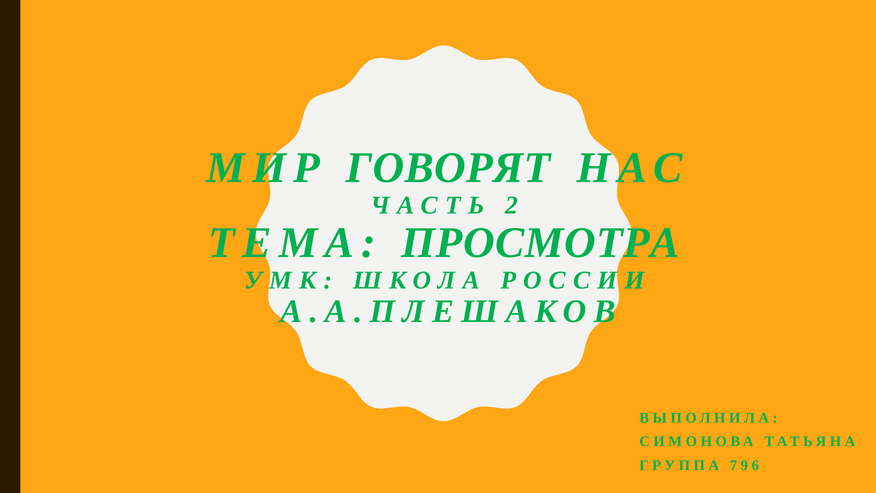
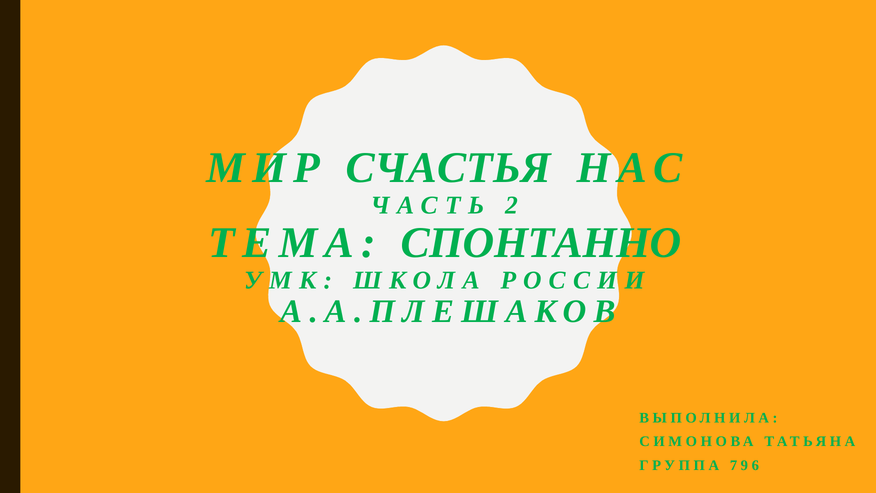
ГОВОРЯТ: ГОВОРЯТ -> СЧАСТЬЯ (448, 168)
ПРОСМОТРА: ПРОСМОТРА -> СПОНТАННО (541, 242)
